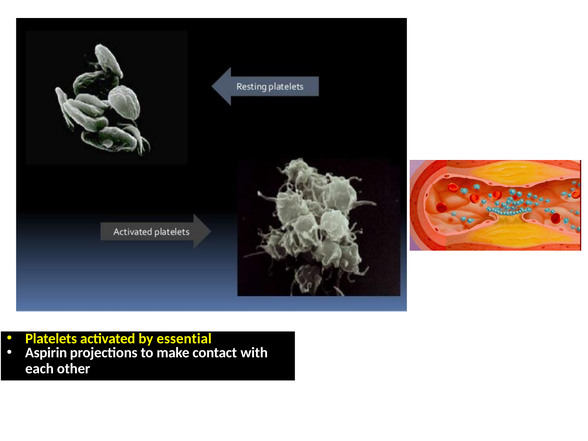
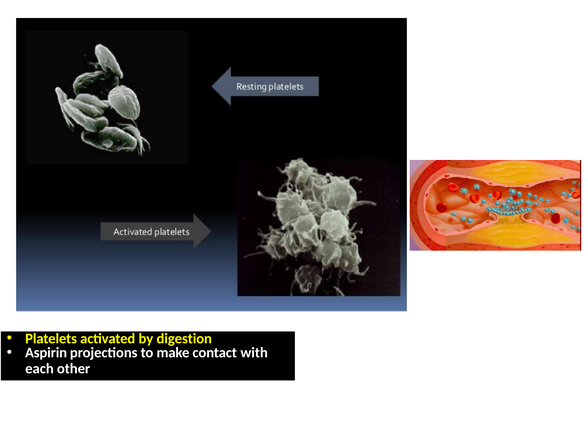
essential: essential -> digestion (184, 339)
